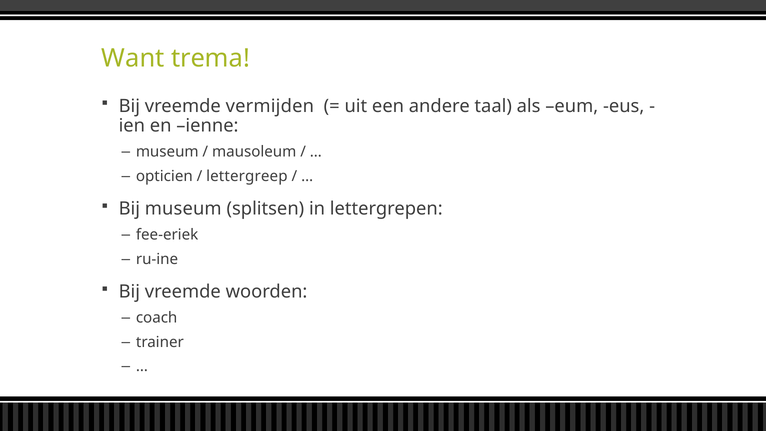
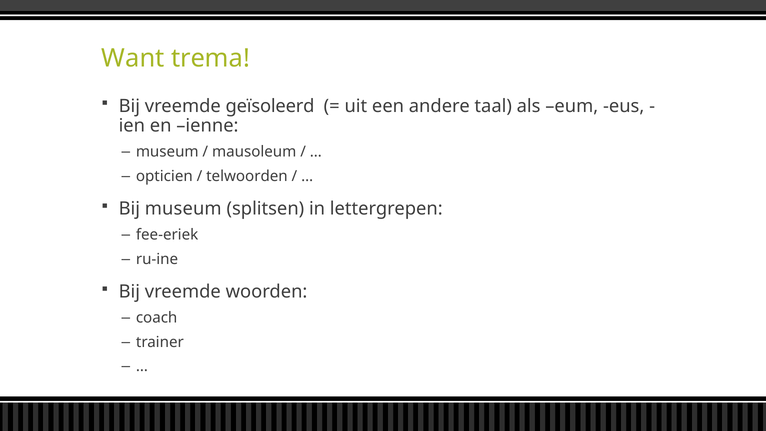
vermijden: vermijden -> geïsoleerd (270, 106)
lettergreep: lettergreep -> telwoorden (247, 176)
